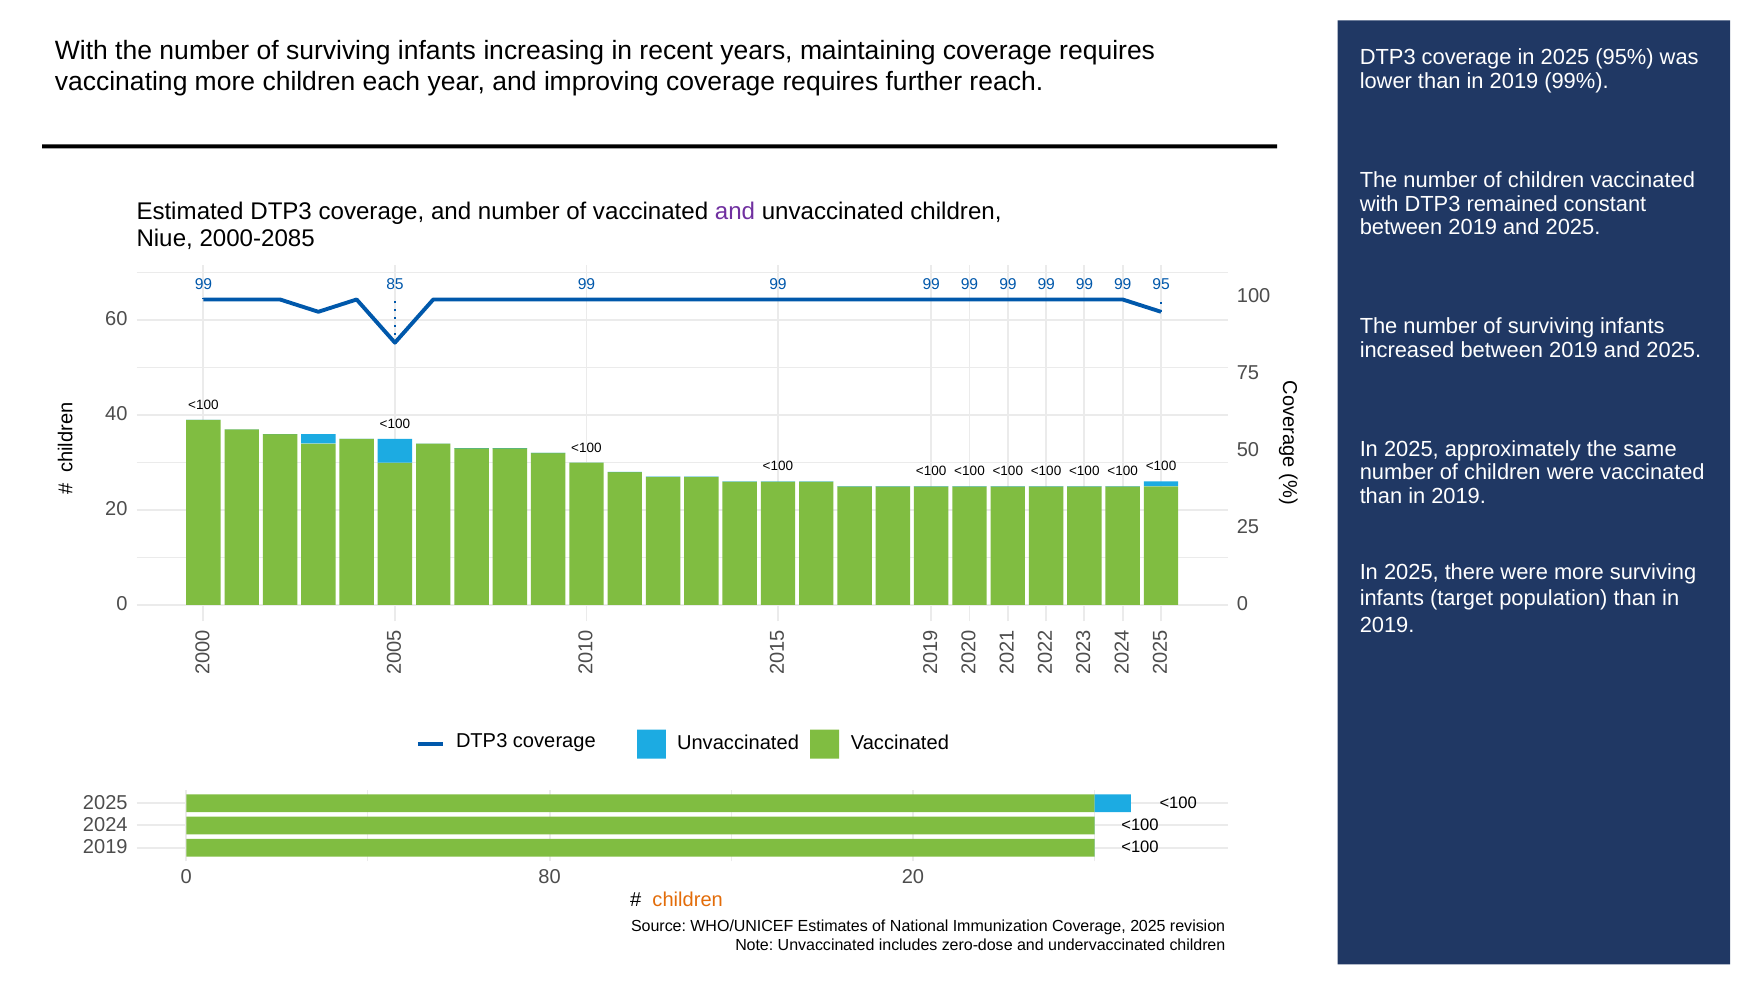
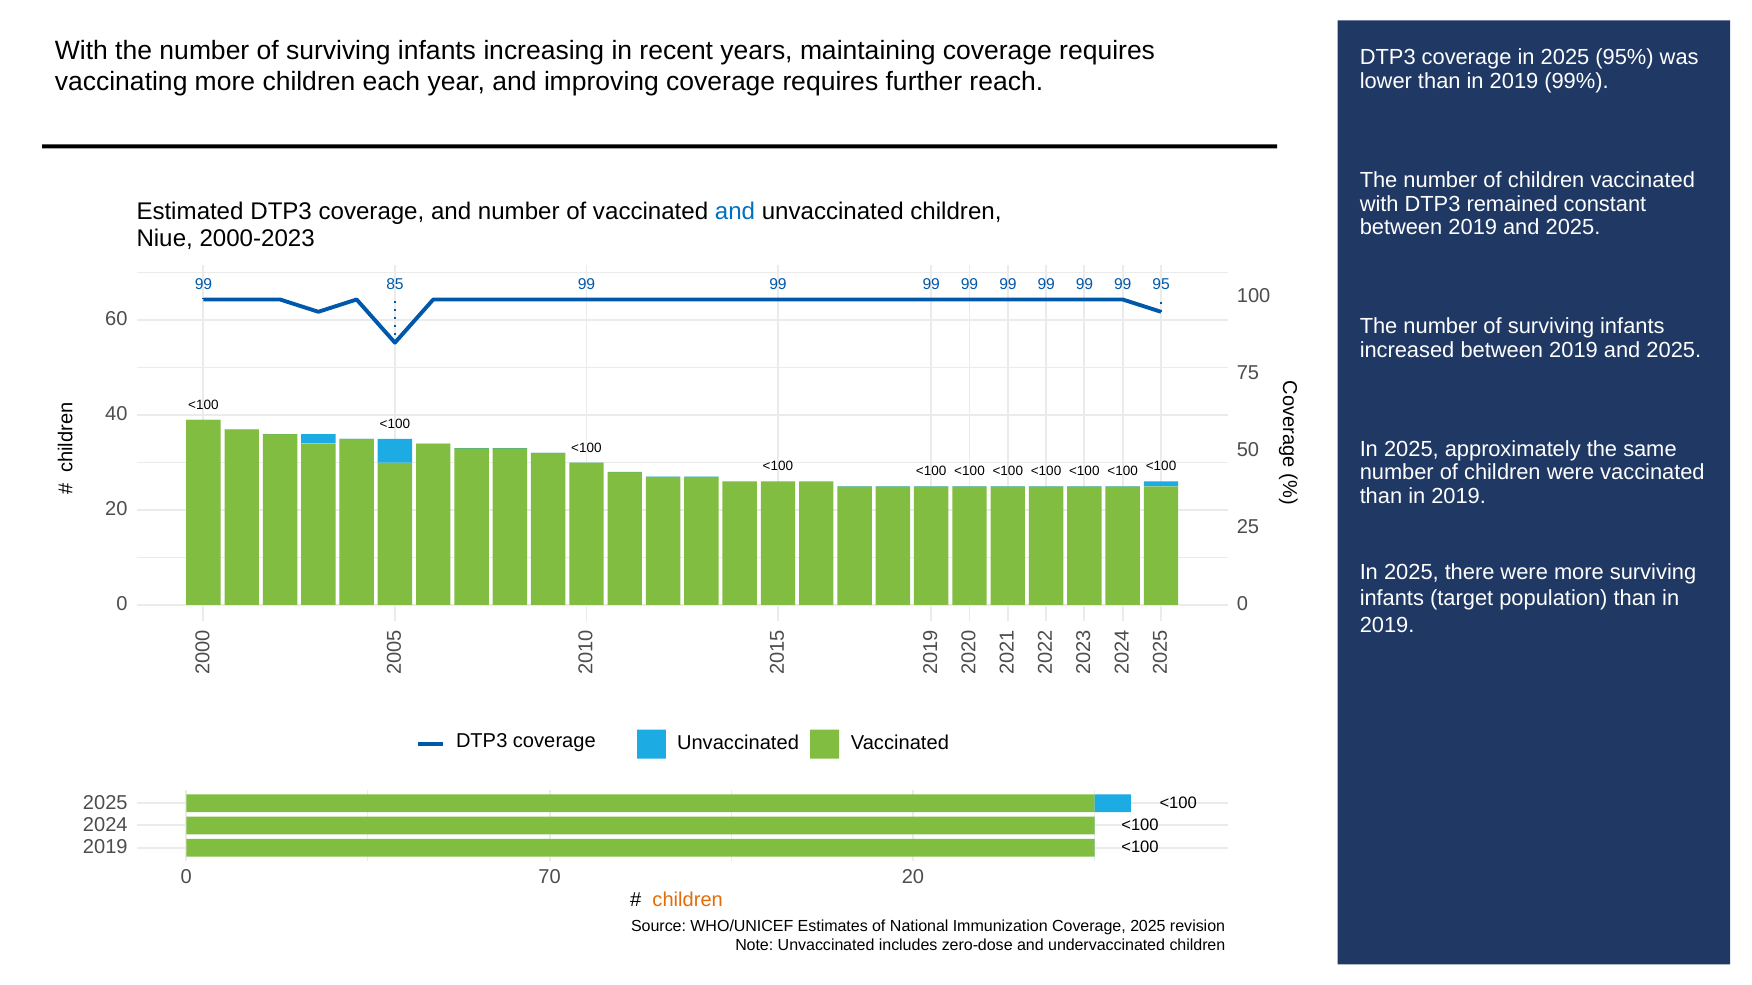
and colour: purple -> blue (735, 212)
2000-2085: 2000-2085 -> 2000-2023 (257, 239)
80: 80 -> 70 (550, 877)
